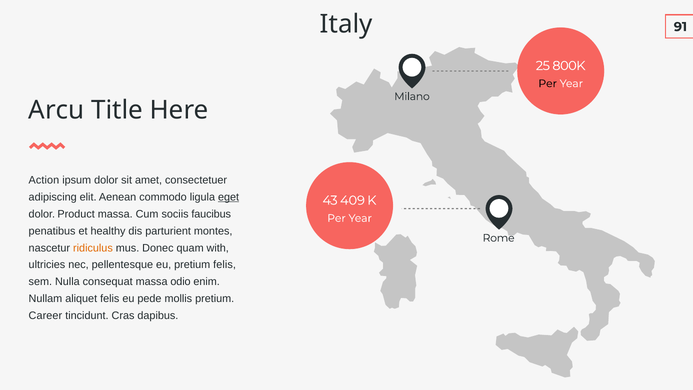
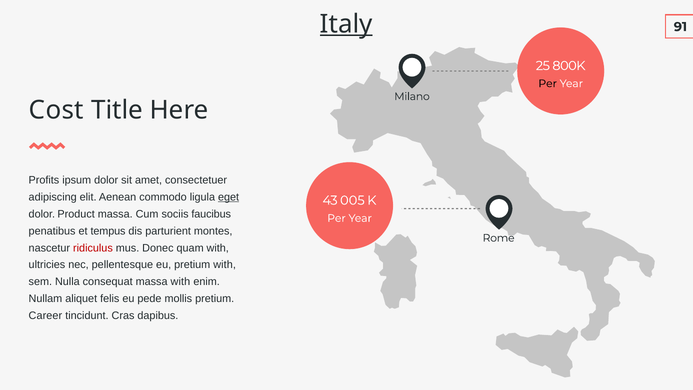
Italy underline: none -> present (346, 24)
Arcu: Arcu -> Cost (56, 110)
Action: Action -> Profits (44, 180)
409: 409 -> 005 (352, 200)
healthy: healthy -> tempus (108, 231)
ridiculus colour: orange -> red (93, 248)
pretium felis: felis -> with (225, 265)
massa odio: odio -> with (180, 282)
